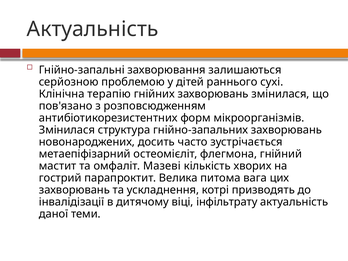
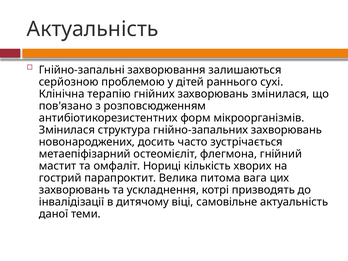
Мазеві: Мазеві -> Нориці (162, 166)
інфільтрату: інфільтрату -> самовільне (227, 202)
